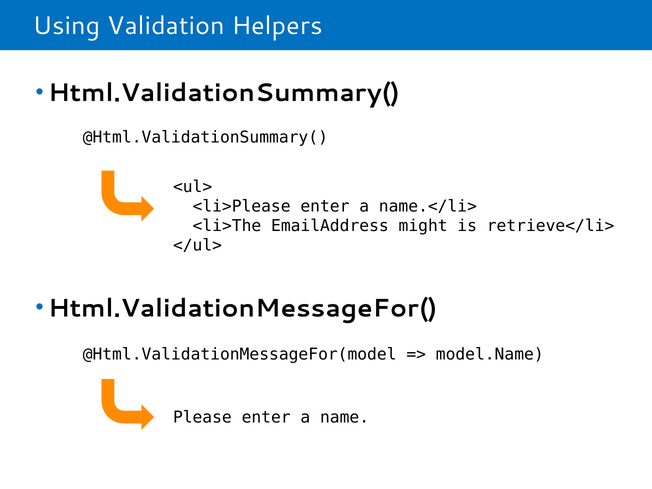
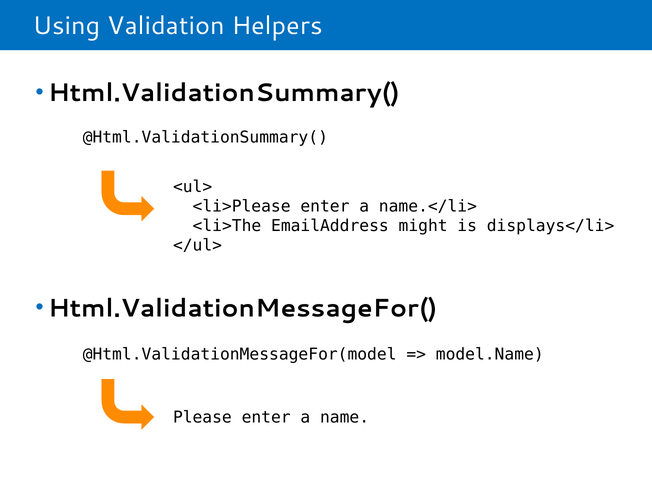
retrieve</li>: retrieve</li> -> displays</li> (551, 226)
